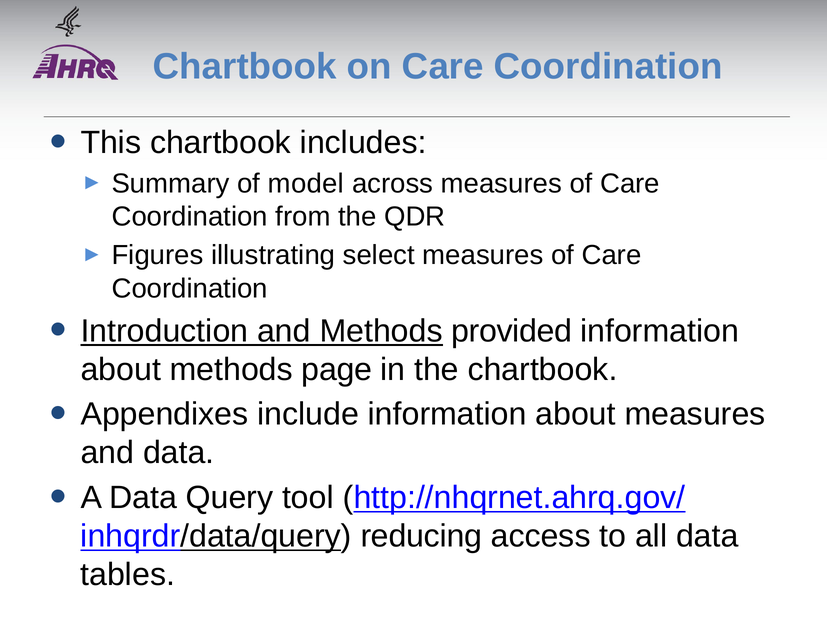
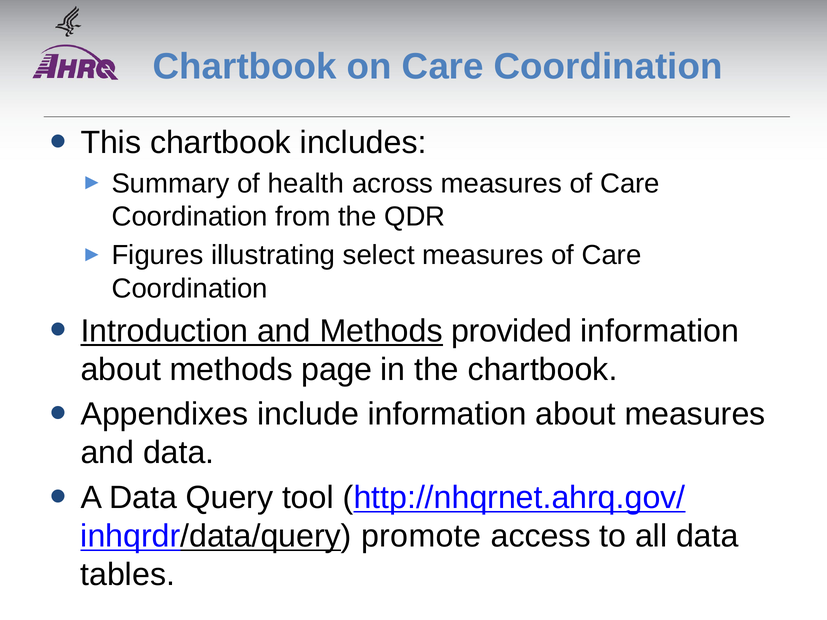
model: model -> health (306, 184)
reducing: reducing -> promote (421, 537)
